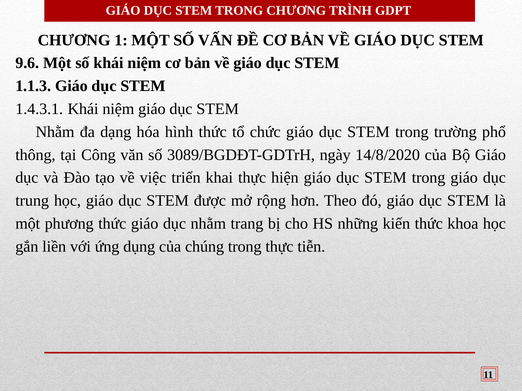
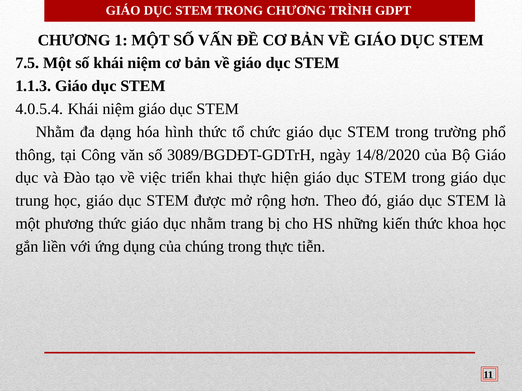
9.6: 9.6 -> 7.5 (27, 63)
1.4.3.1: 1.4.3.1 -> 4.0.5.4 (39, 109)
